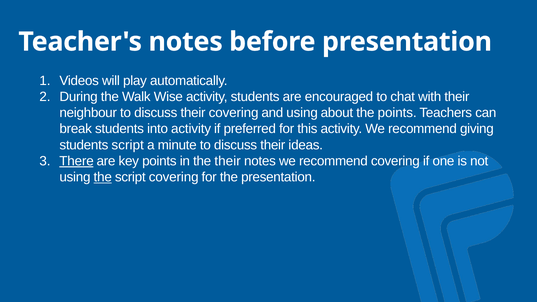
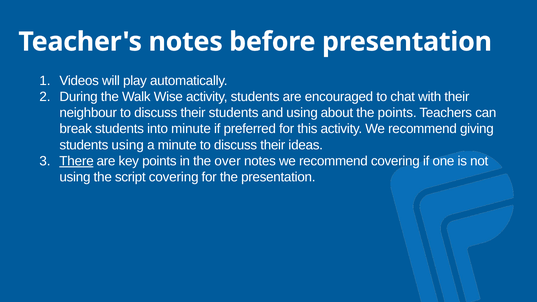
their covering: covering -> students (234, 113)
into activity: activity -> minute (191, 129)
students script: script -> using (128, 145)
the their: their -> over (228, 161)
the underline: present -> none (103, 177)
